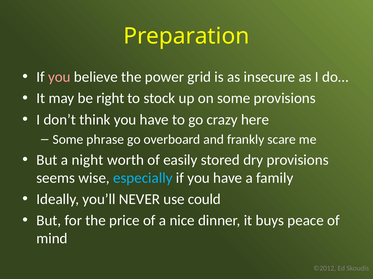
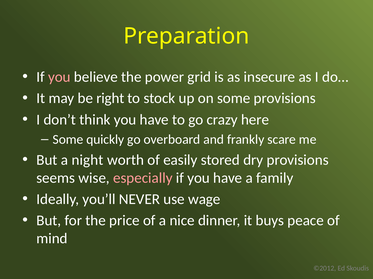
phrase: phrase -> quickly (105, 140)
especially colour: light blue -> pink (143, 178)
could: could -> wage (204, 200)
